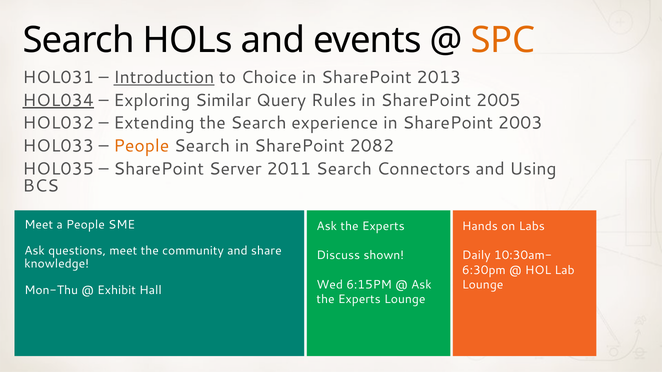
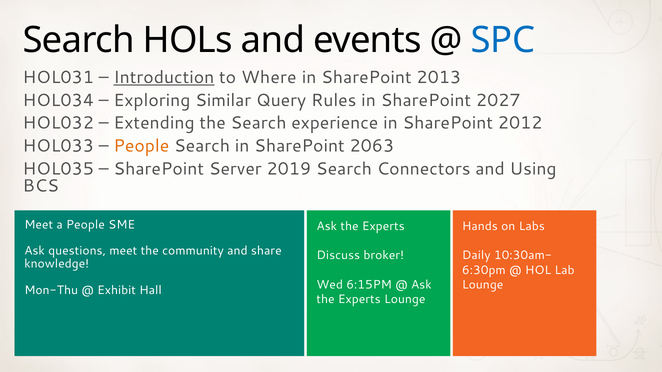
SPC colour: orange -> blue (503, 40)
Choice: Choice -> Where (269, 77)
HOL034 underline: present -> none (58, 100)
2005: 2005 -> 2027 (498, 100)
2003: 2003 -> 2012 (520, 123)
2082: 2082 -> 2063 (372, 146)
2011: 2011 -> 2019 (289, 169)
shown: shown -> broker (384, 256)
